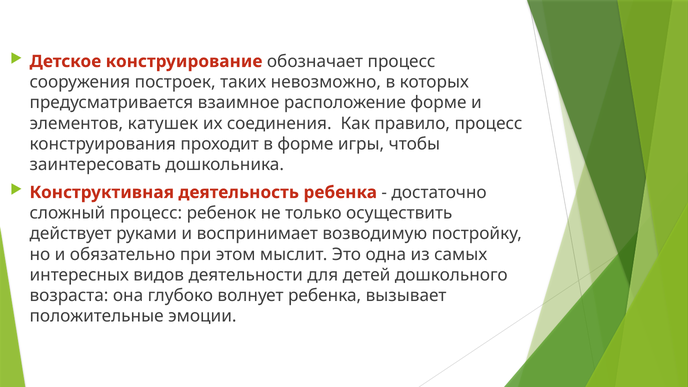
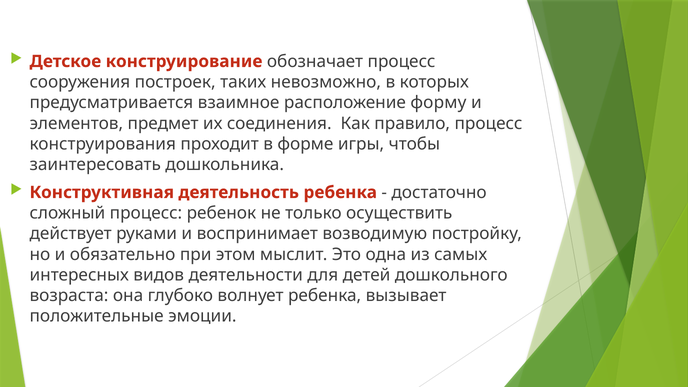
расположение форме: форме -> форму (438, 103)
катушек: катушек -> предмет (163, 123)
